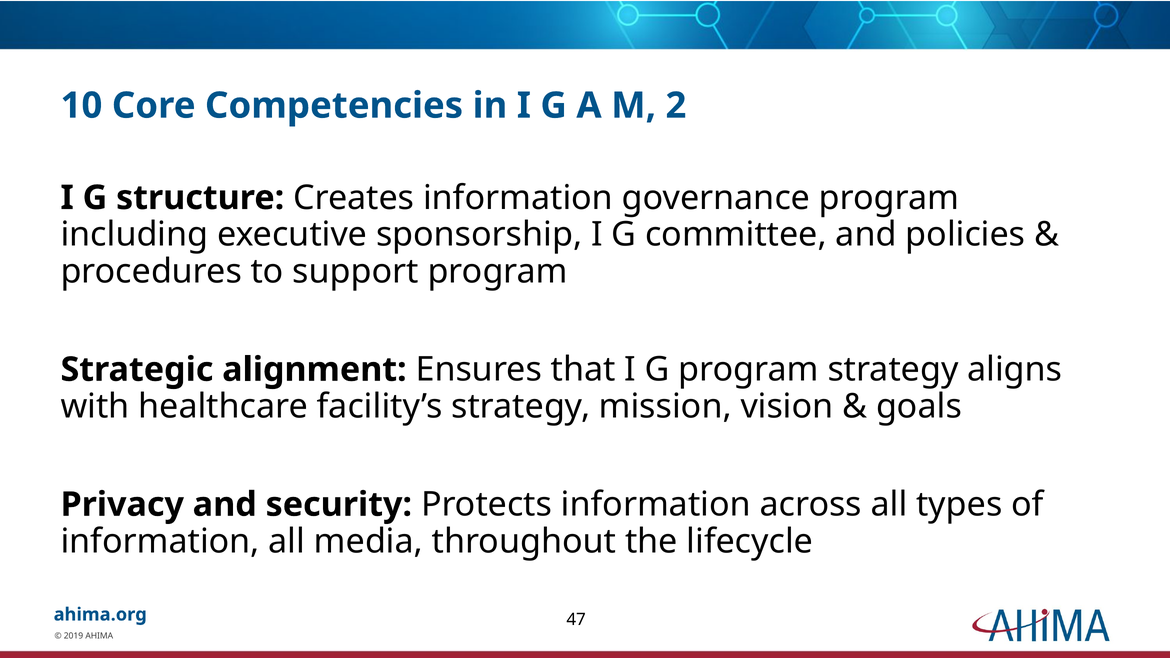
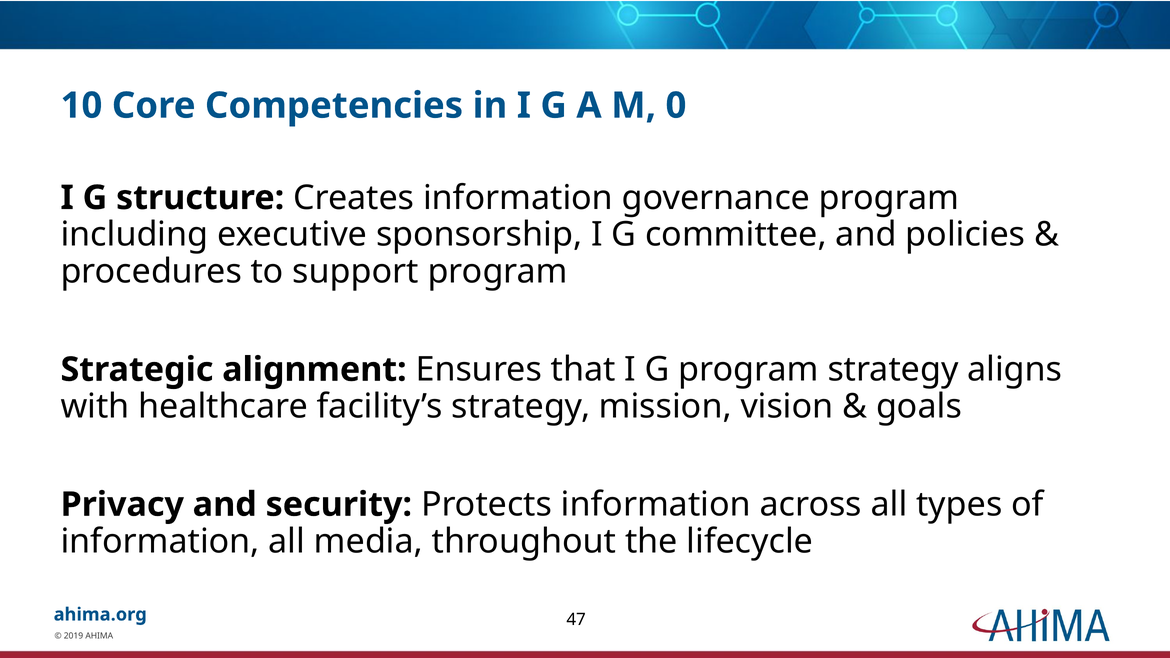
2: 2 -> 0 (676, 106)
